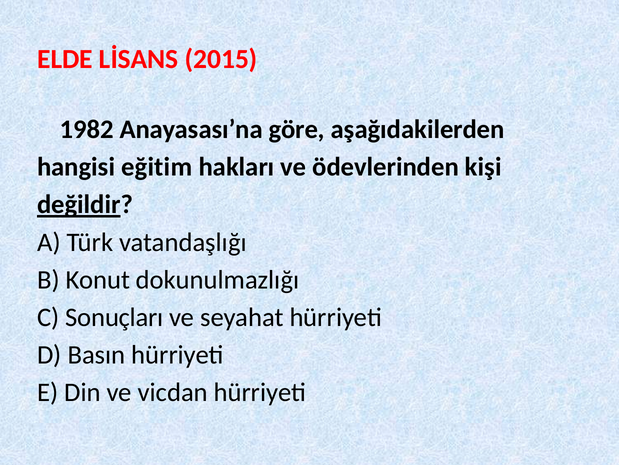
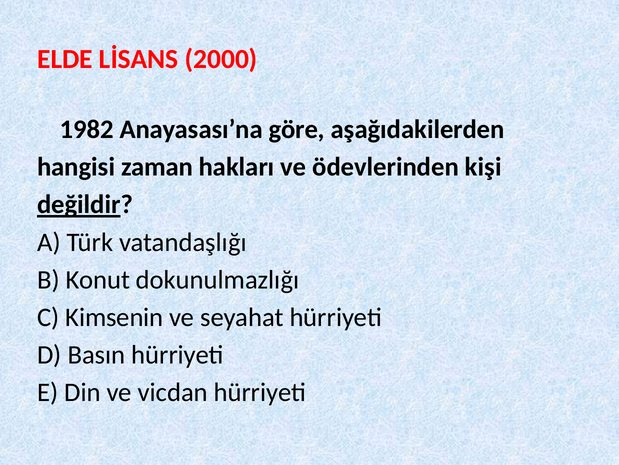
2015: 2015 -> 2000 (221, 59)
eğitim: eğitim -> zaman (157, 167)
Sonuçları: Sonuçları -> Kimsenin (114, 317)
